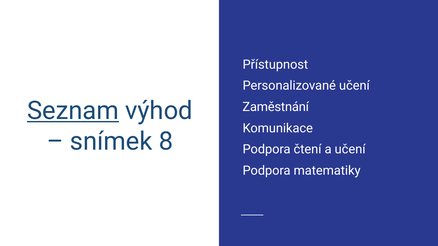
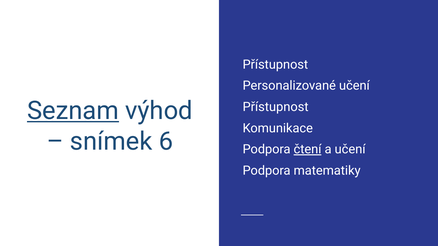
Zaměstnání: Zaměstnání -> Přístupnost (276, 107)
8: 8 -> 6 (166, 141)
čtení underline: none -> present (308, 150)
